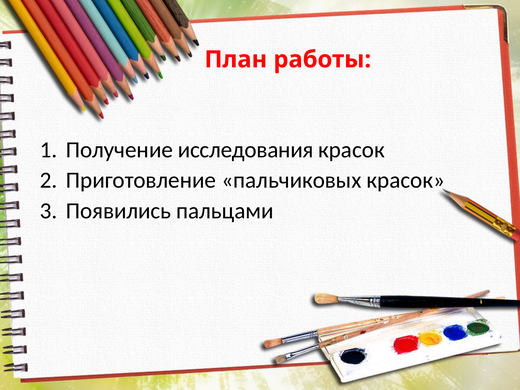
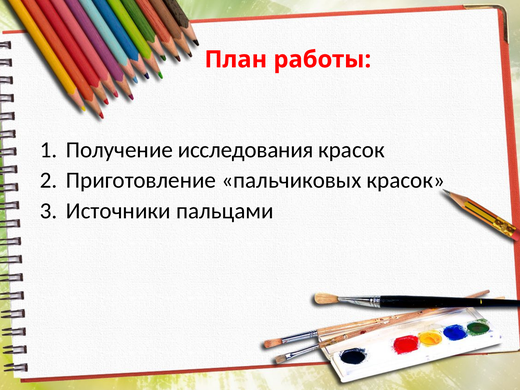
Появились: Появились -> Источники (118, 211)
